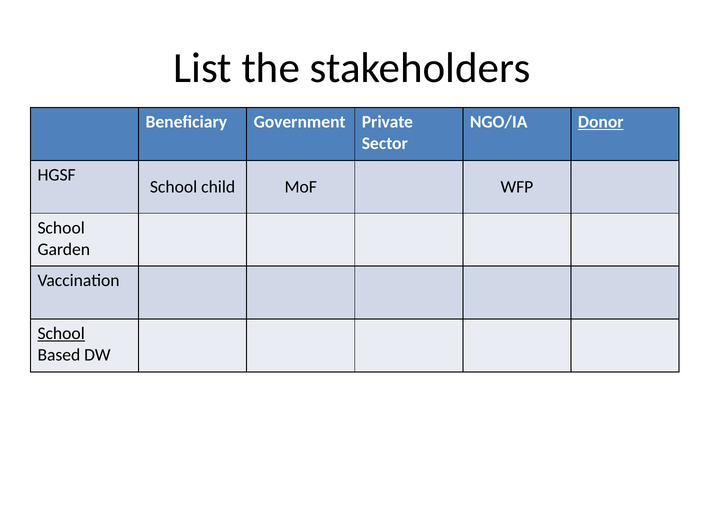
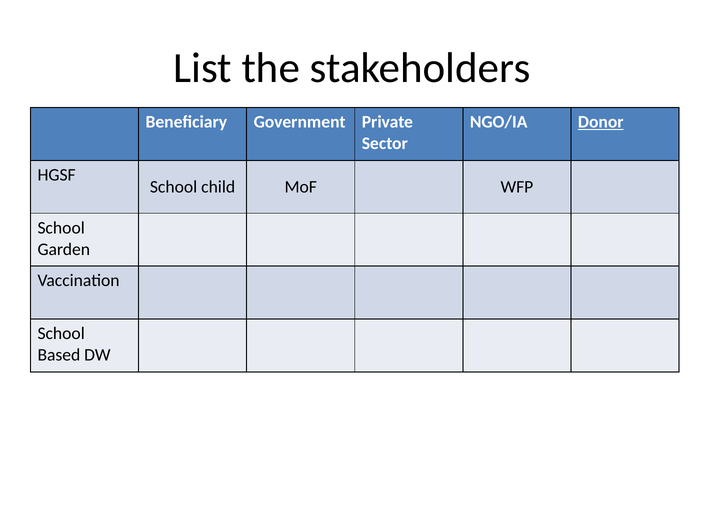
School underline: present -> none (61, 333)
